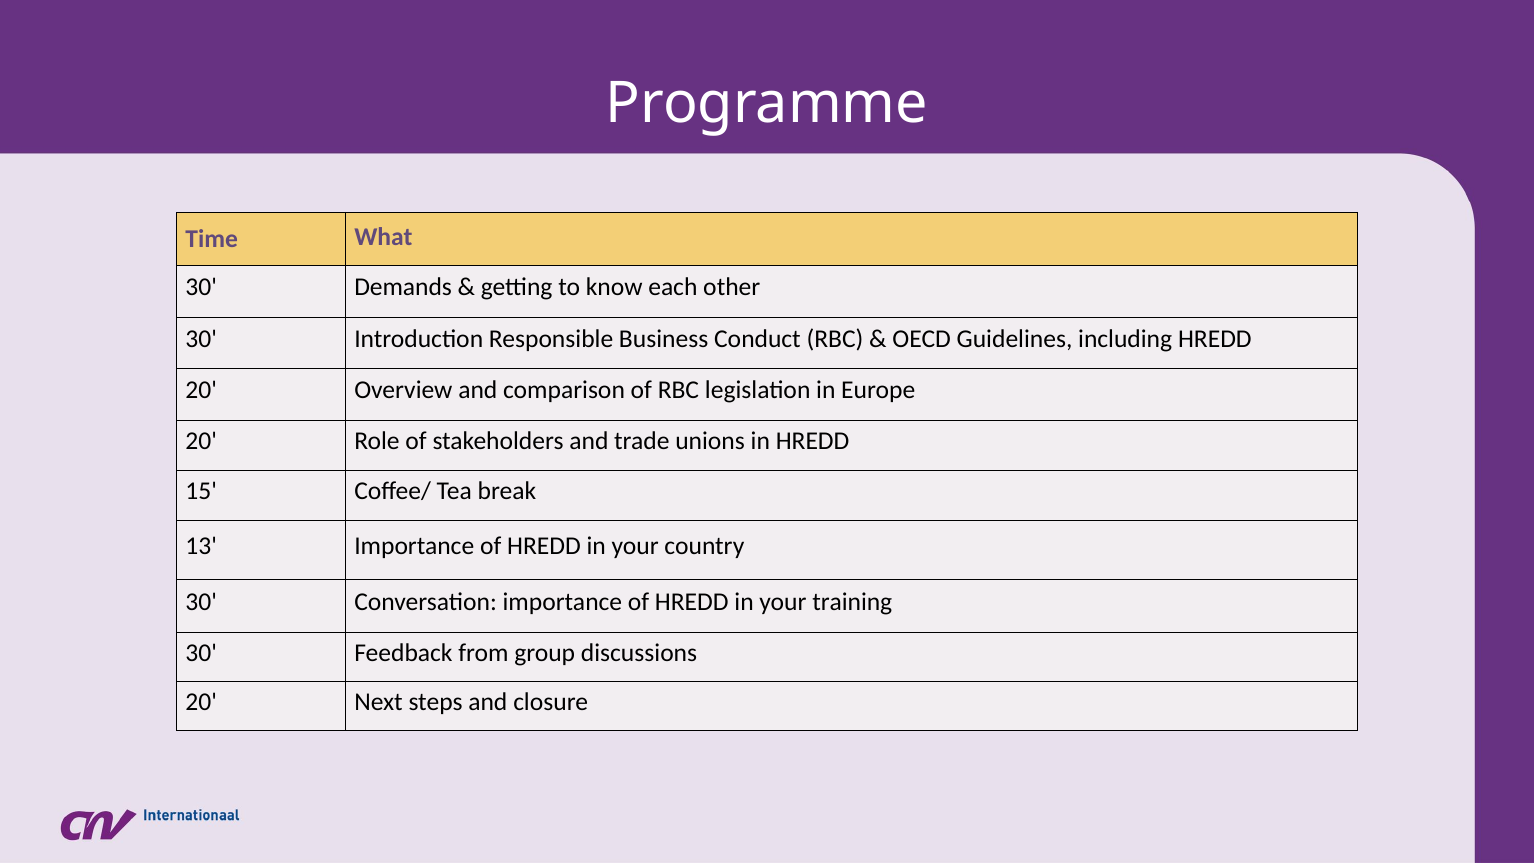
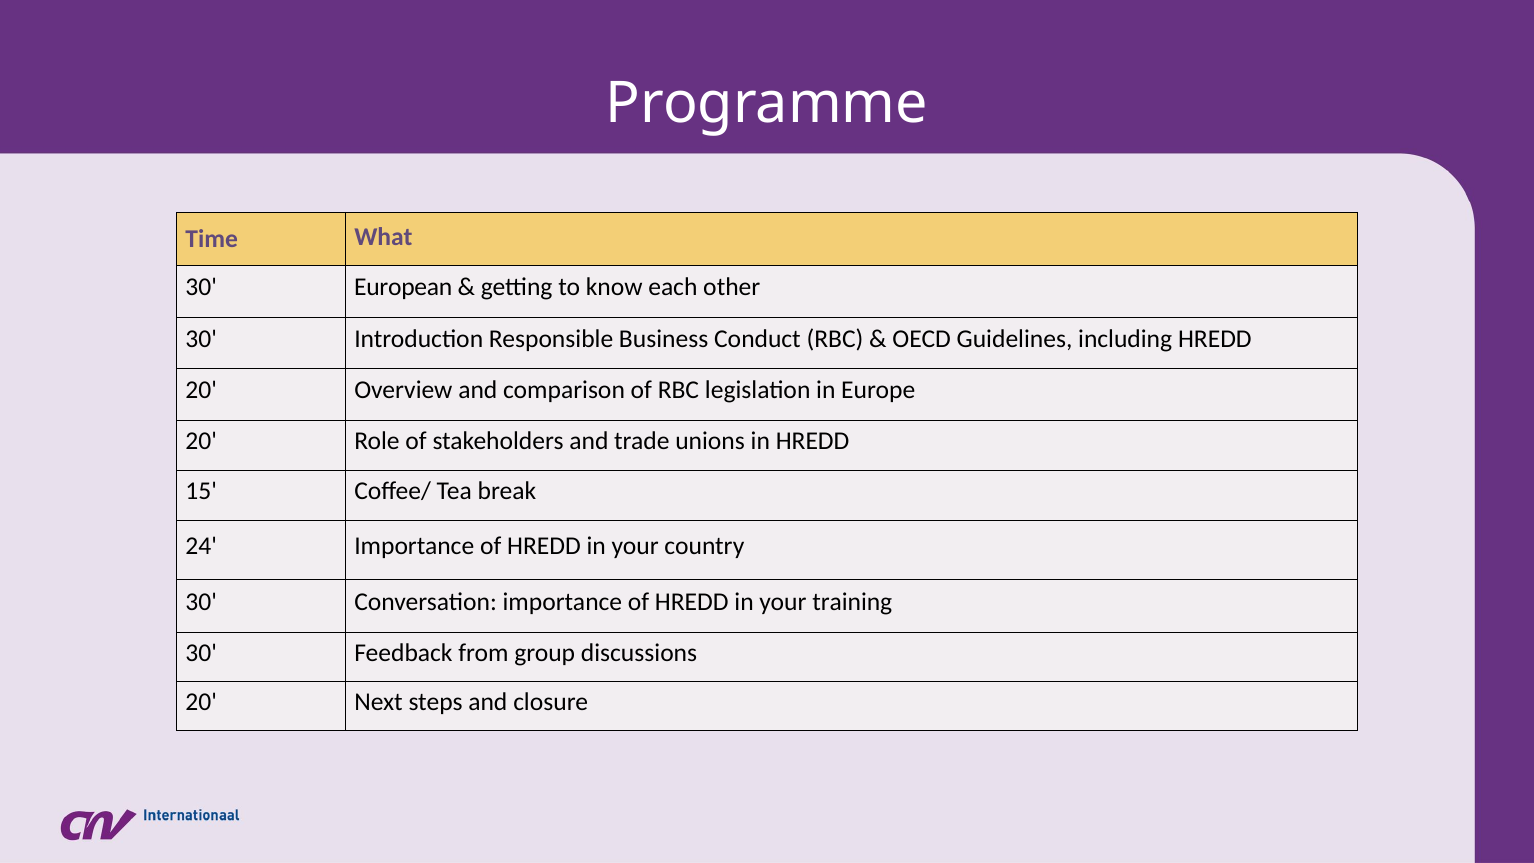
Demands: Demands -> European (403, 287)
13: 13 -> 24 (201, 546)
